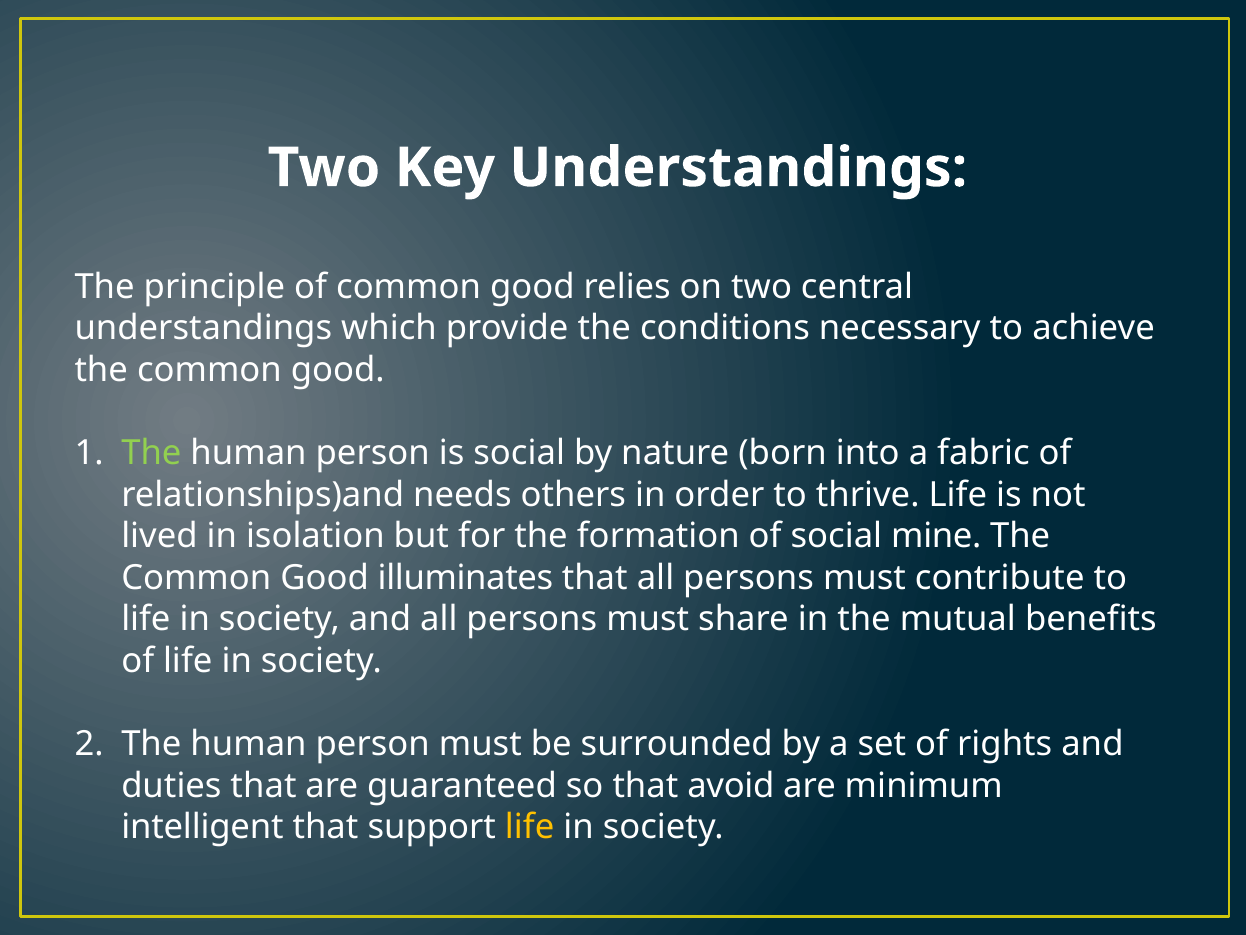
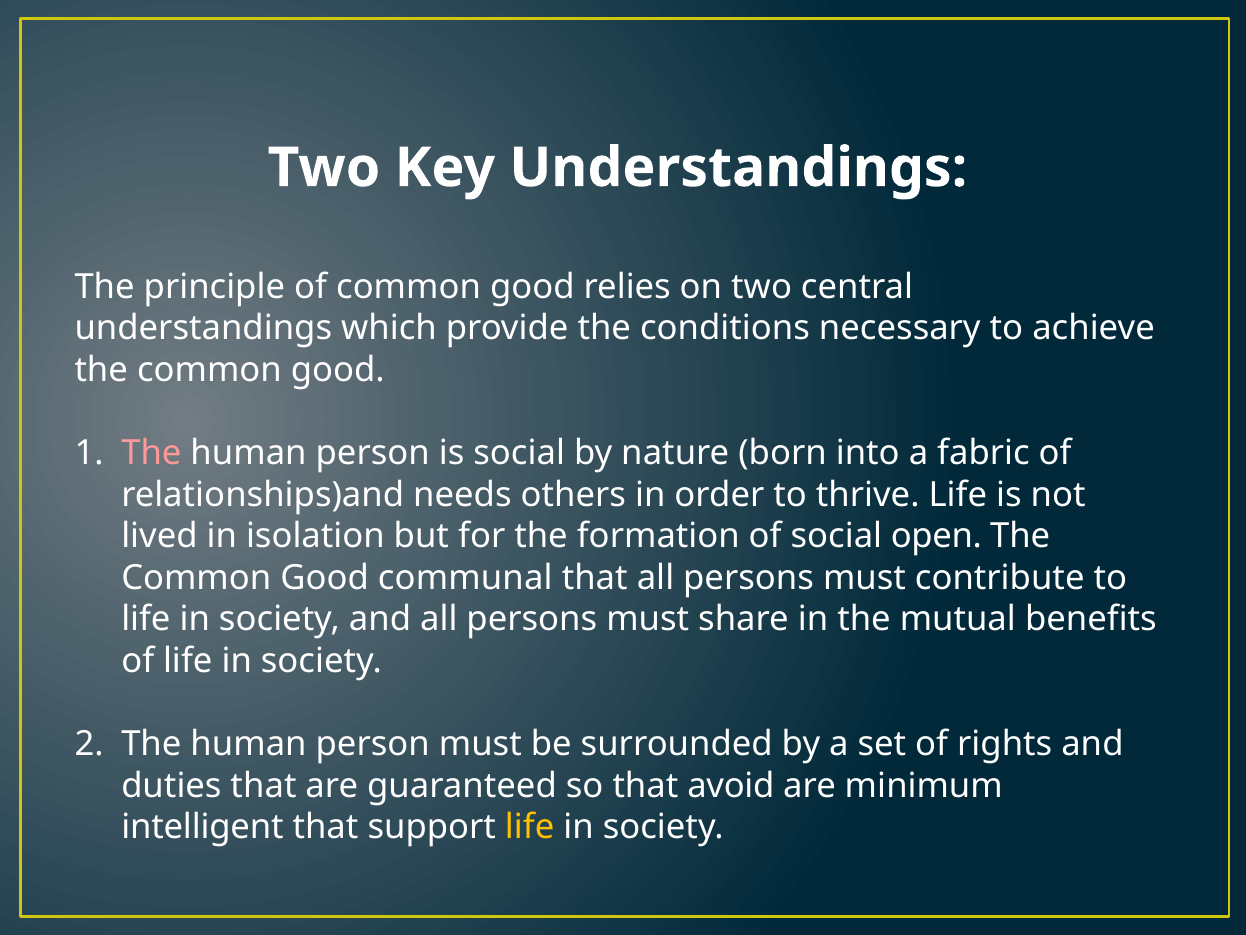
The colour: light green -> pink (151, 453)
mine: mine -> open (936, 536)
illuminates: illuminates -> communal (465, 578)
